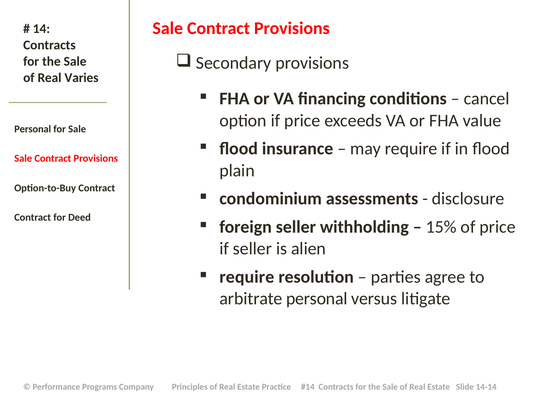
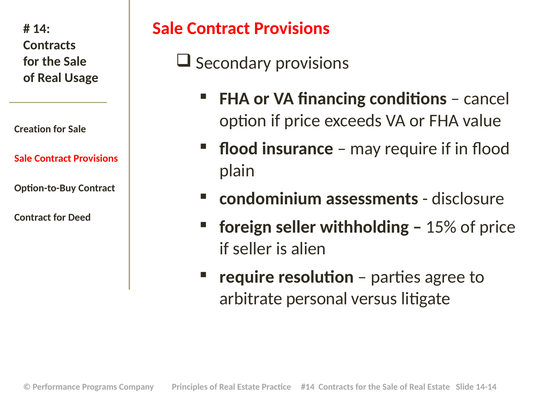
Varies: Varies -> Usage (81, 78)
Personal: Personal -> Creation (33, 129)
